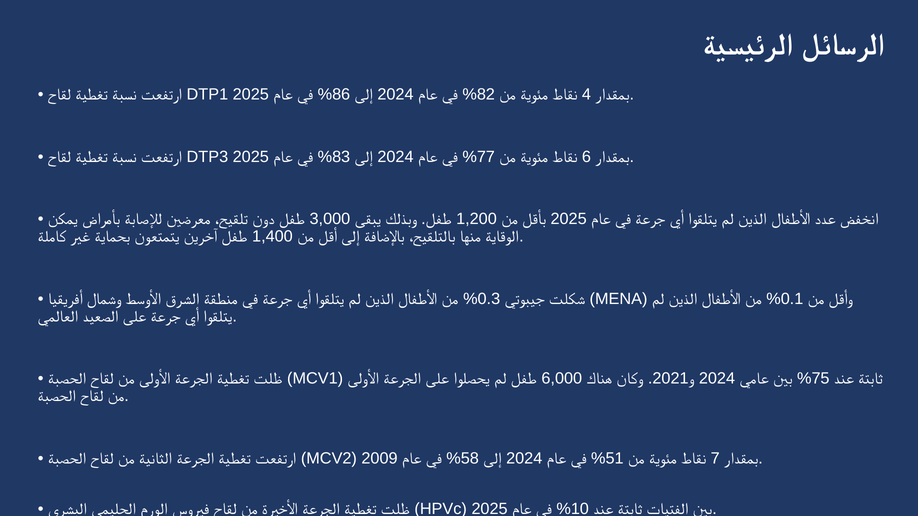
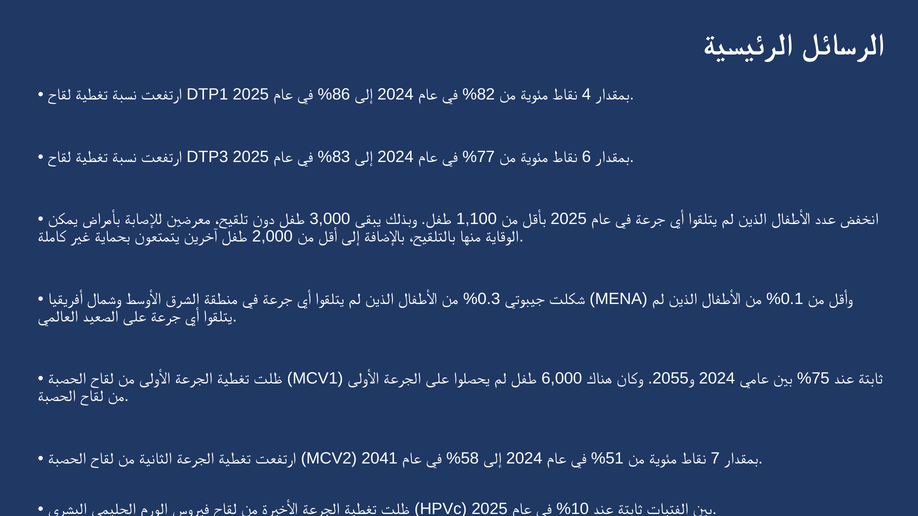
1,200: 1,200 -> 1,100 (476, 219)
1,400: 1,400 -> 2,000 (272, 237)
2021: 2021 -> 2055 (671, 379)
2009: 2009 -> 2041 (380, 459)
